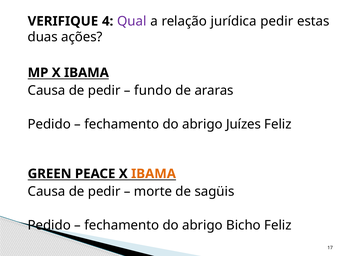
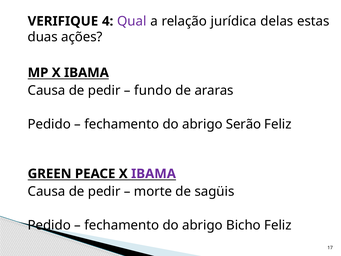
jurídica pedir: pedir -> delas (277, 21)
Juízes: Juízes -> Serão (244, 124)
IBAMA colour: orange -> purple (154, 174)
